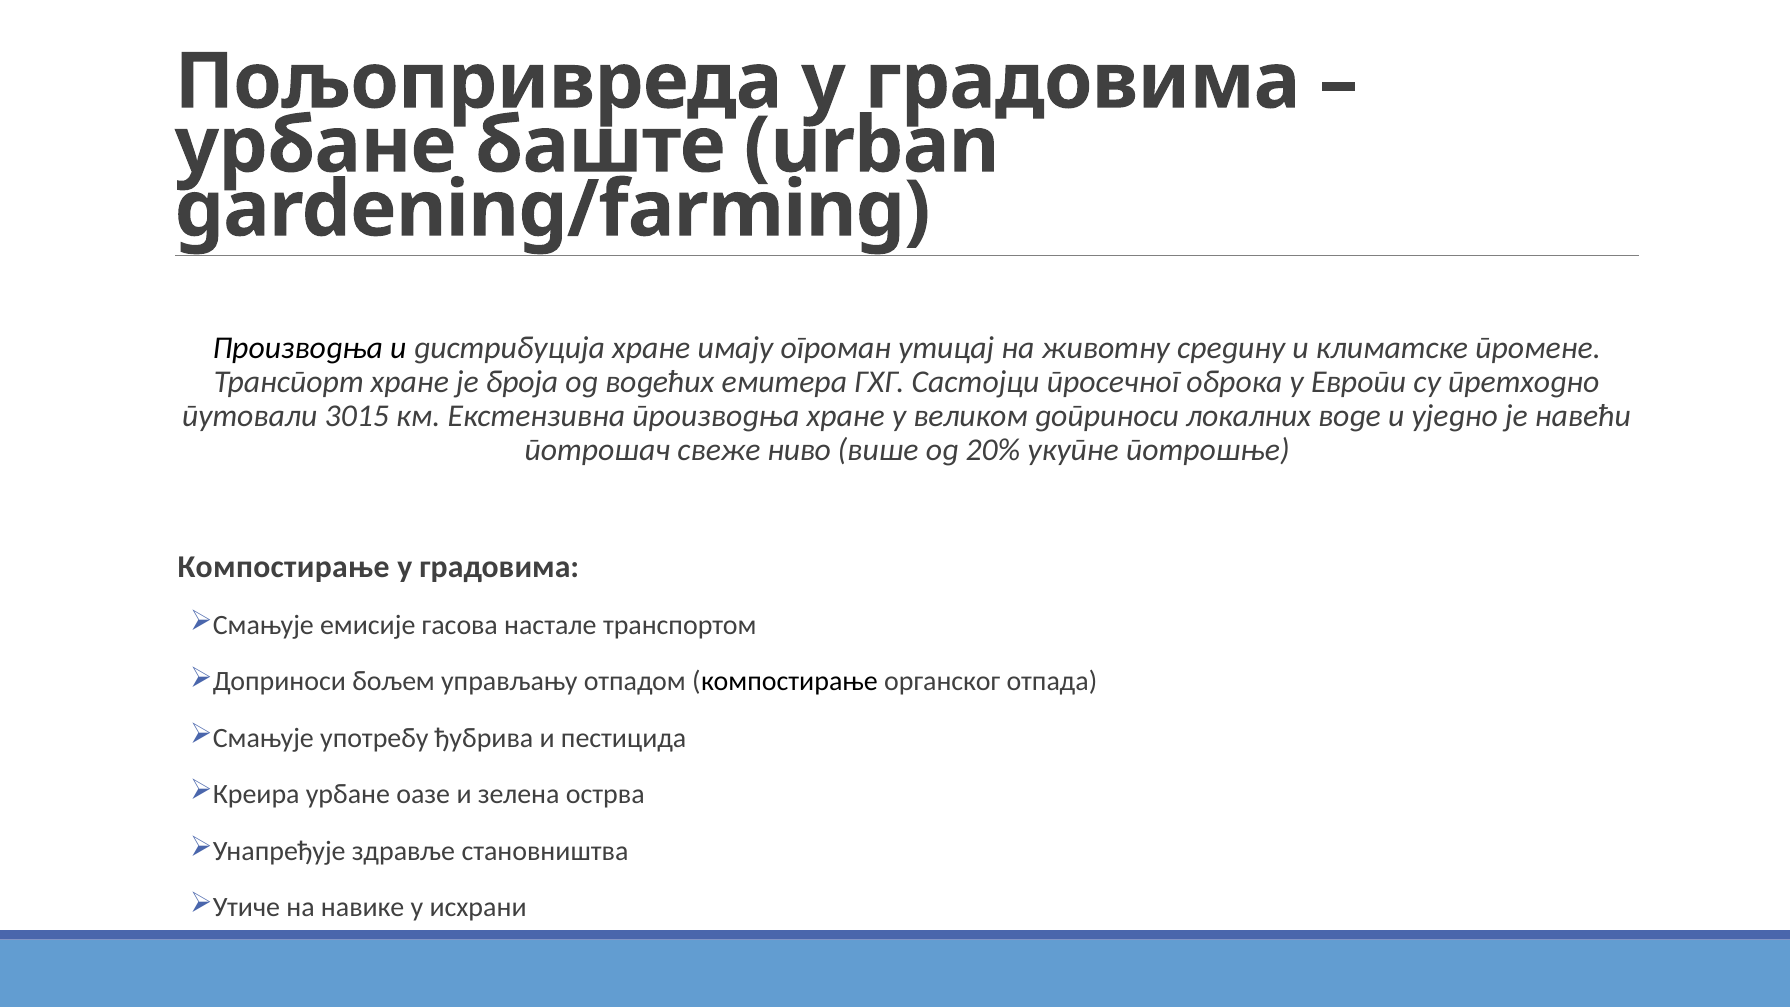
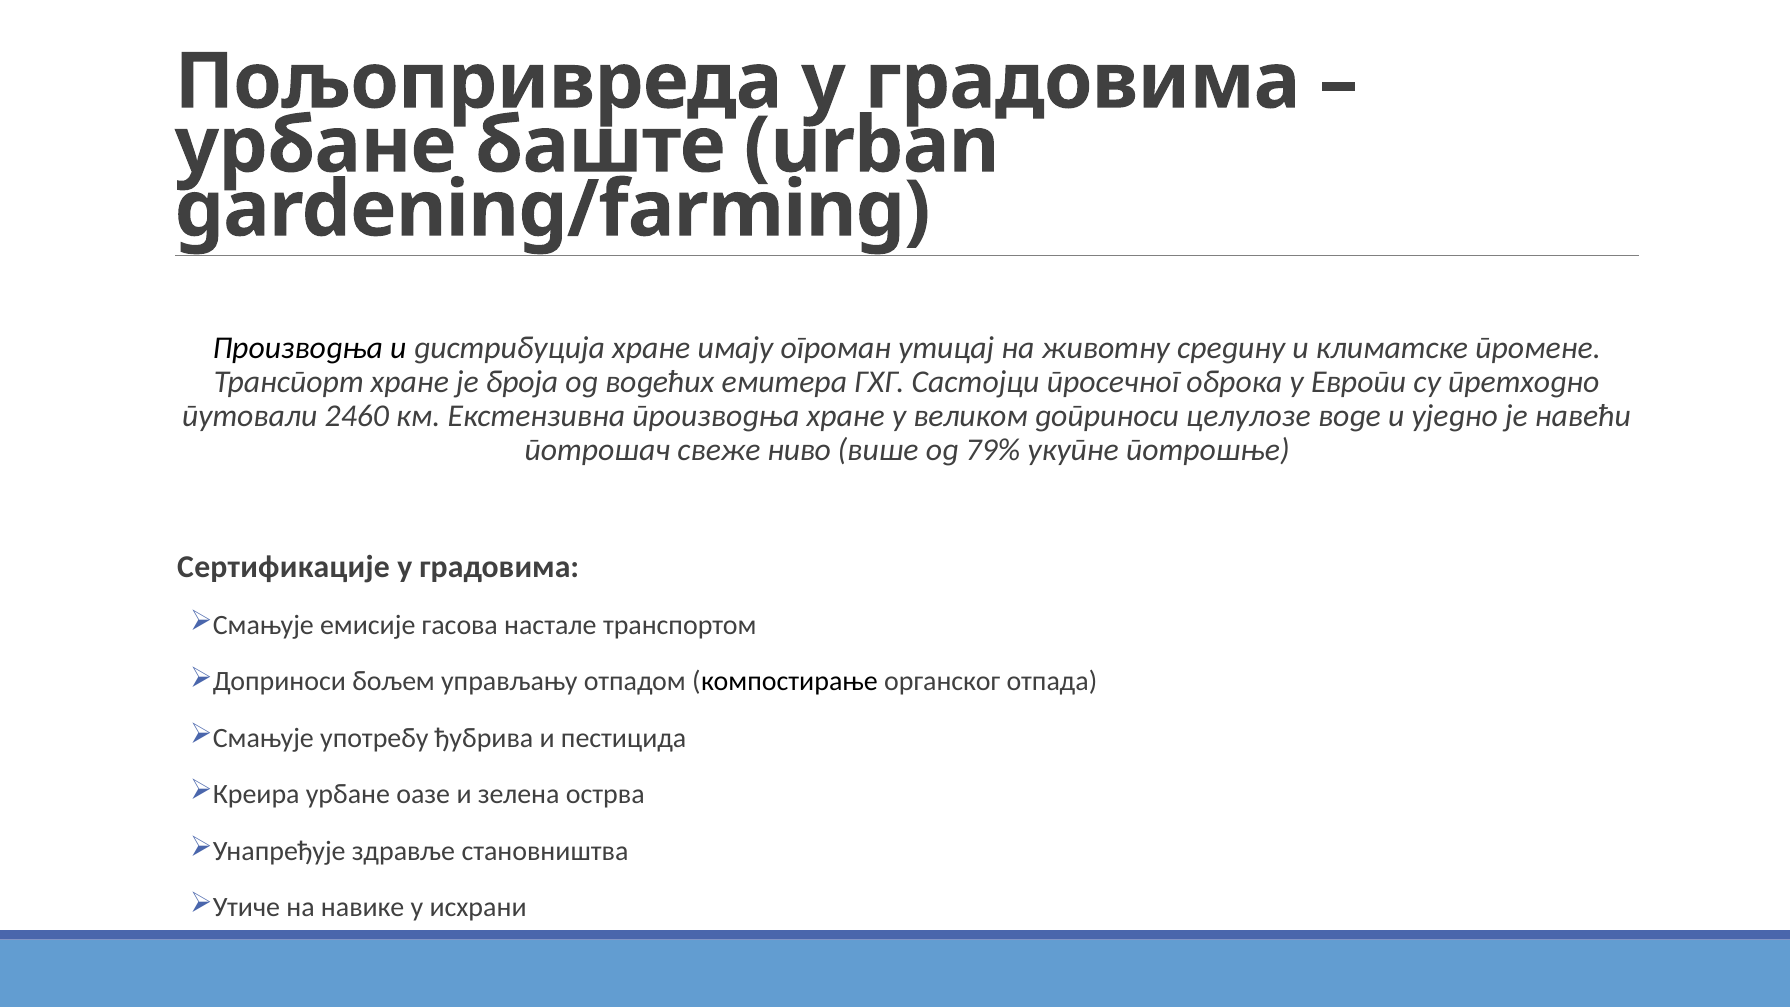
3015: 3015 -> 2460 (357, 416)
локалних: локалних -> целулозе (1248, 416)
20%: 20% -> 79% (993, 450)
Компостирање: Компостирање -> Сертификације (284, 567)
